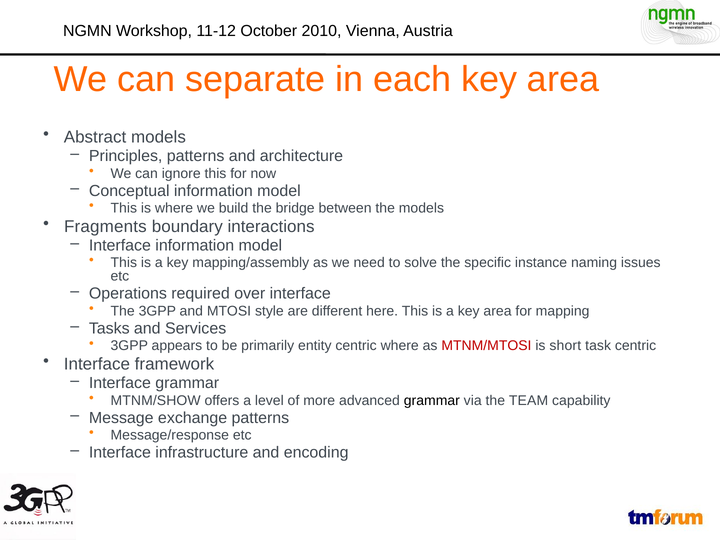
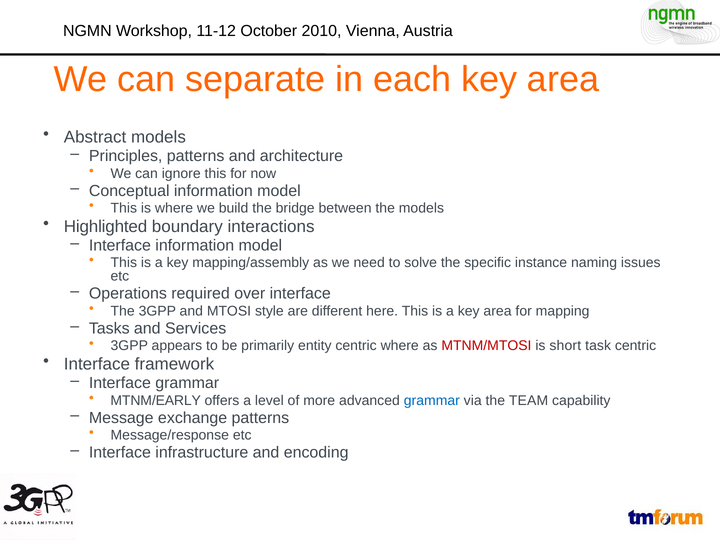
Fragments: Fragments -> Highlighted (106, 226)
MTNM/SHOW: MTNM/SHOW -> MTNM/EARLY (156, 400)
grammar colour: black -> blue (432, 400)
